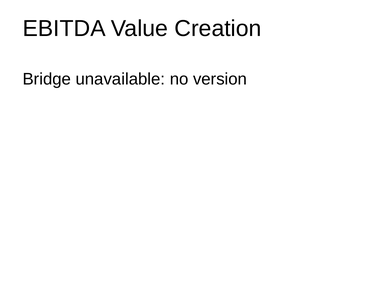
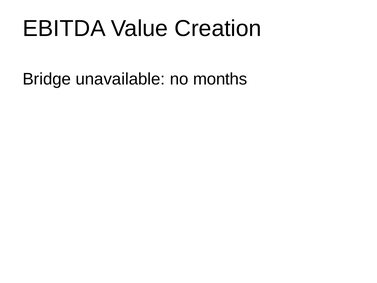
version: version -> months (220, 79)
